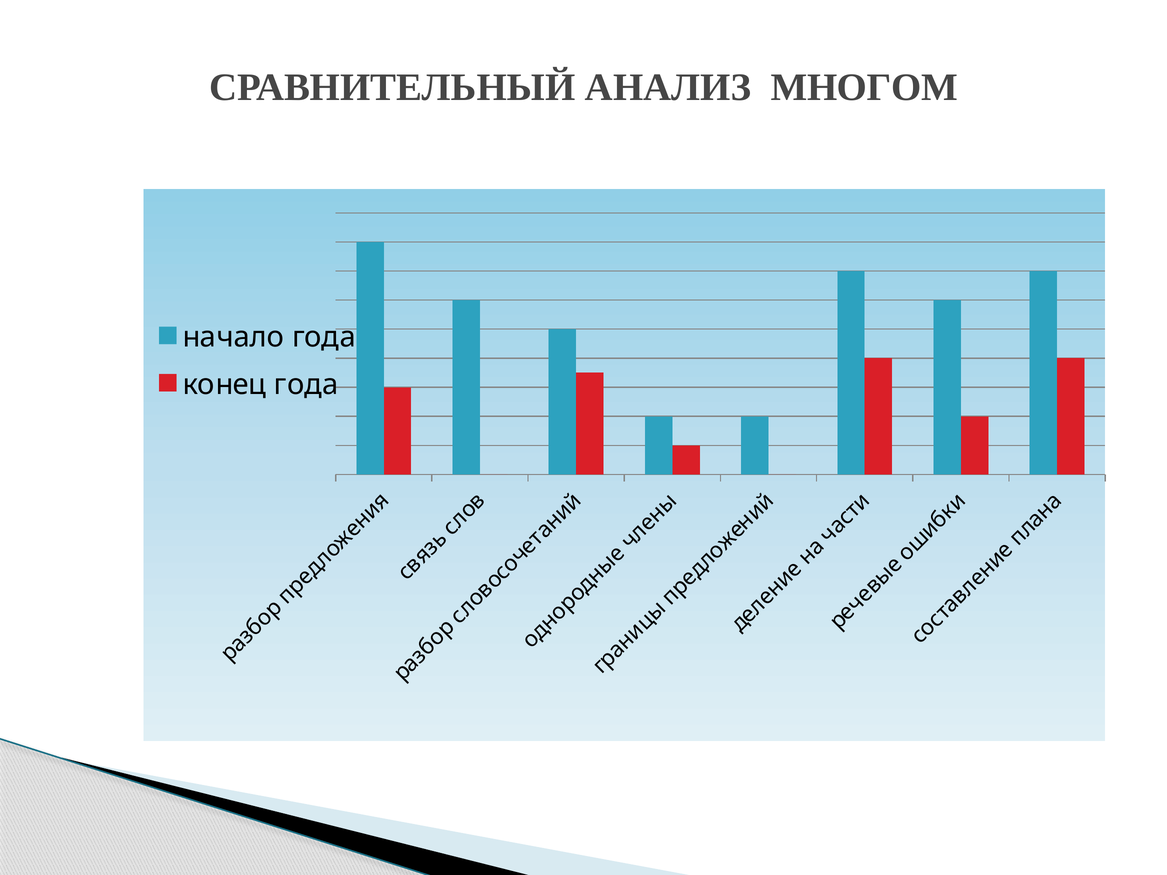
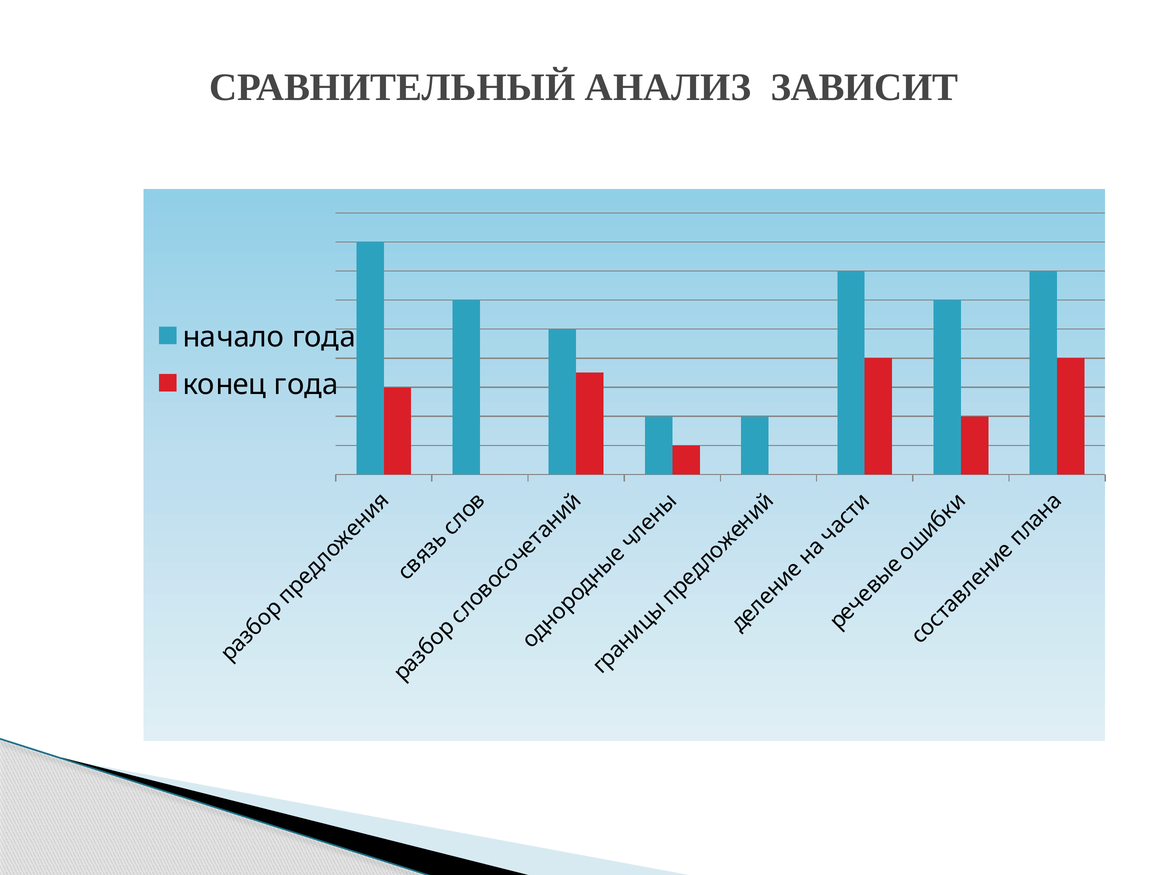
МНОГОМ: МНОГОМ -> ЗАВИСИТ (864, 87)
